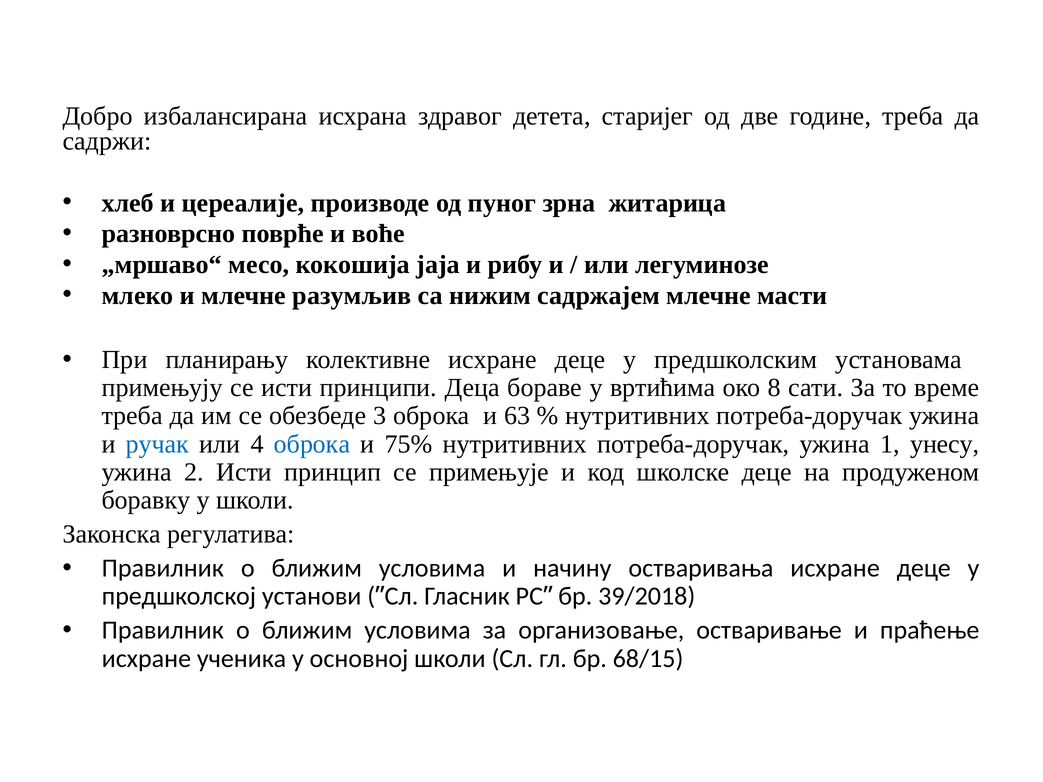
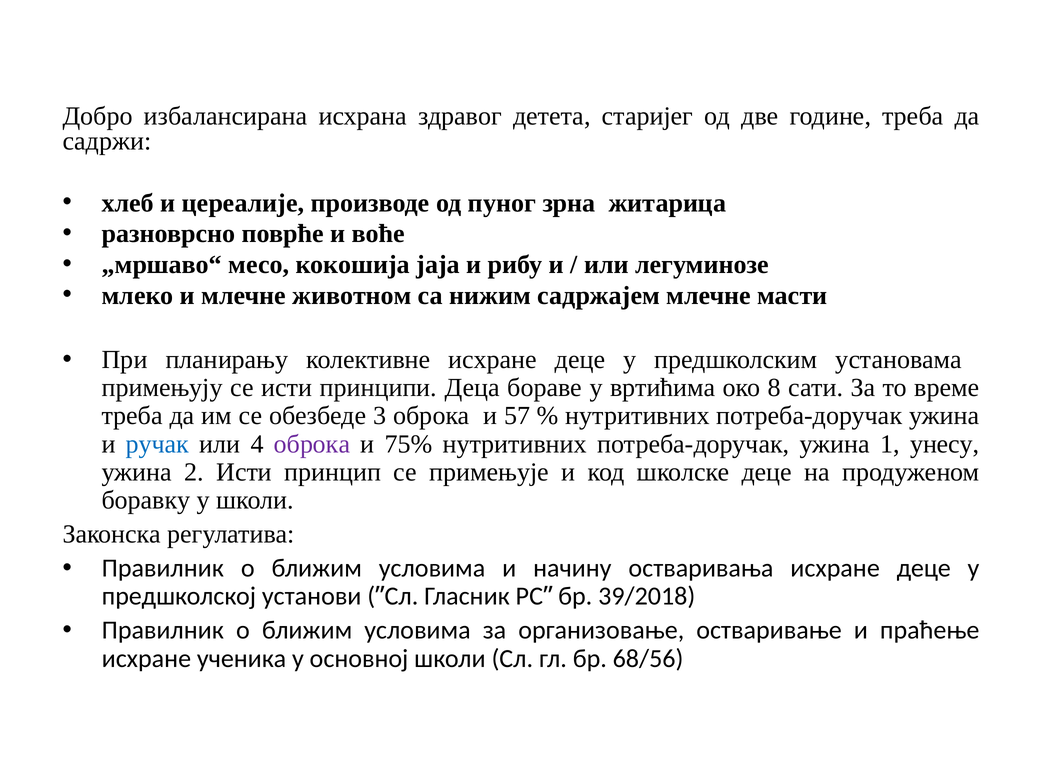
разумљив: разумљив -> животном (352, 296)
63: 63 -> 57 (517, 416)
оброка colour: blue -> purple (312, 444)
68/15: 68/15 -> 68/56 (648, 659)
